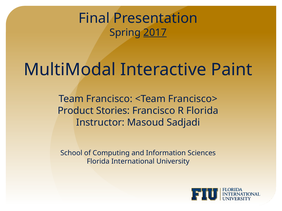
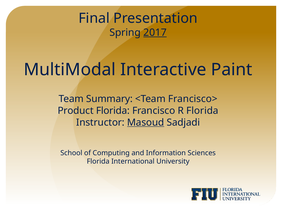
Team Francisco: Francisco -> Summary (109, 99)
Product Stories: Stories -> Florida (113, 111)
Masoud underline: none -> present (146, 123)
